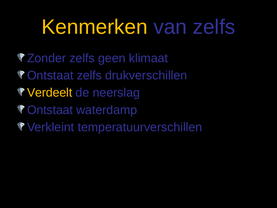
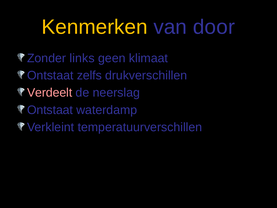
van zelfs: zelfs -> door (214, 27)
Zonder zelfs: zelfs -> links (82, 58)
Verdeelt colour: yellow -> pink (50, 93)
